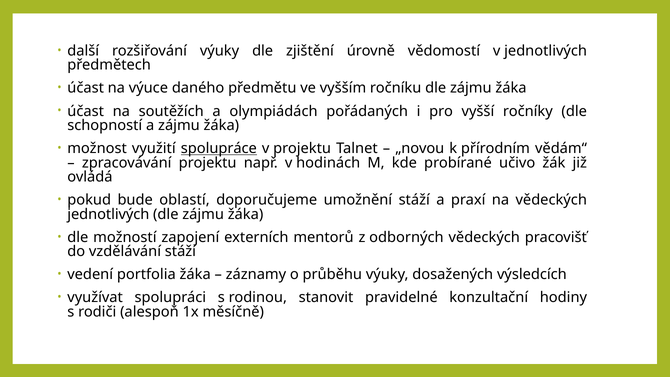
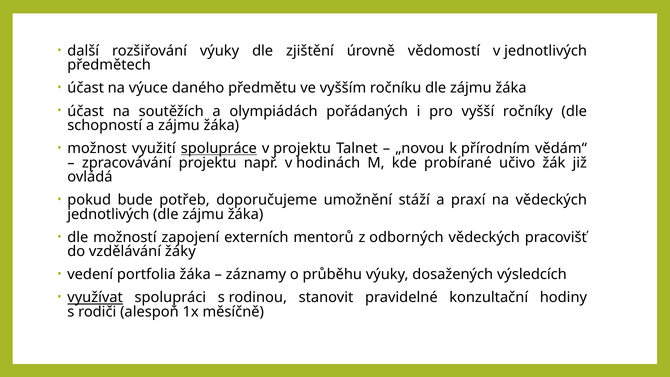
oblastí: oblastí -> potřeb (185, 200)
vzdělávání stáží: stáží -> žáky (180, 251)
využívat underline: none -> present (95, 297)
